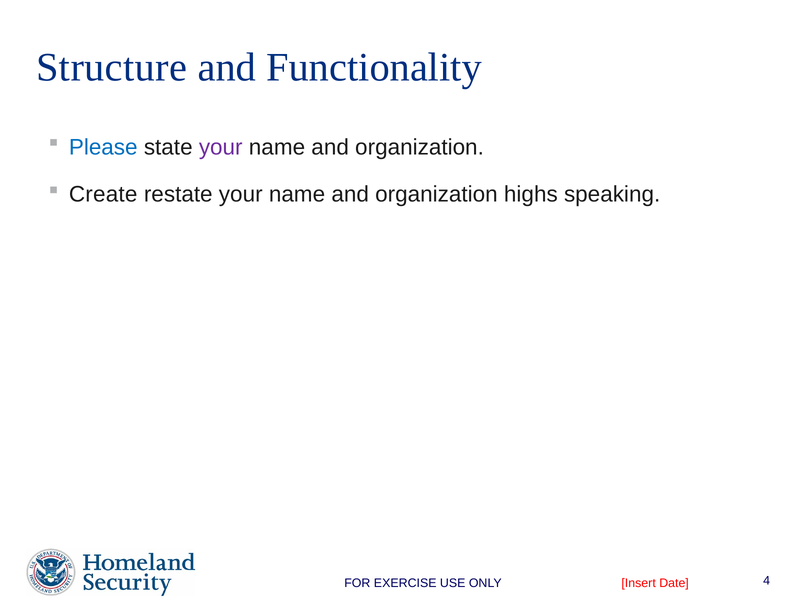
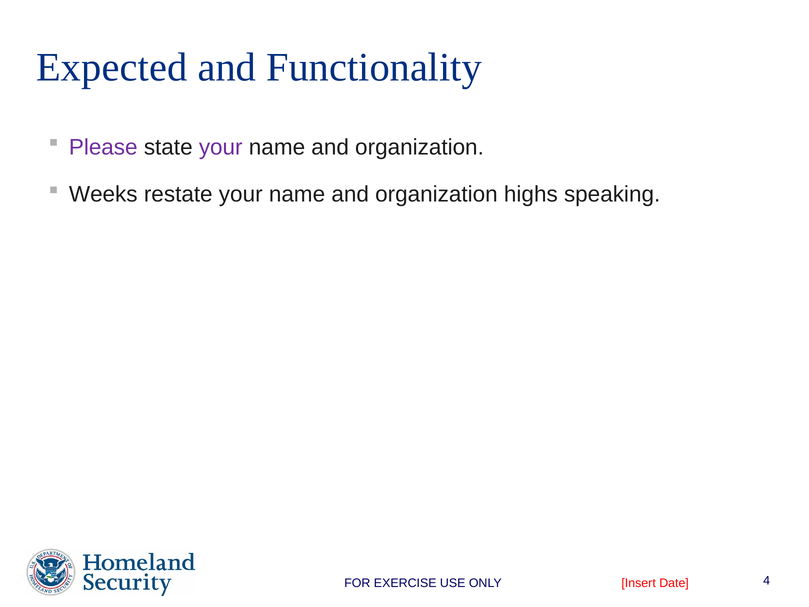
Structure: Structure -> Expected (112, 67)
Please colour: blue -> purple (103, 147)
Create: Create -> Weeks (103, 194)
